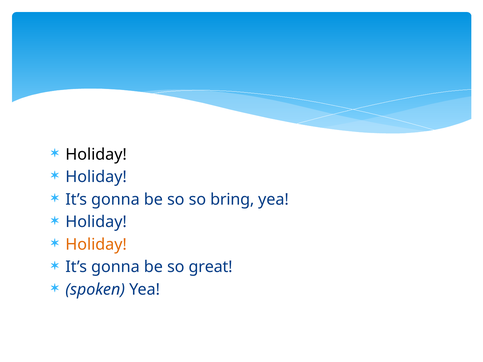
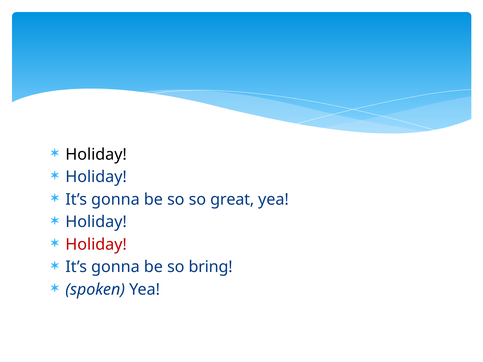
bring: bring -> great (232, 200)
Holiday colour: orange -> red (96, 245)
great: great -> bring (211, 267)
